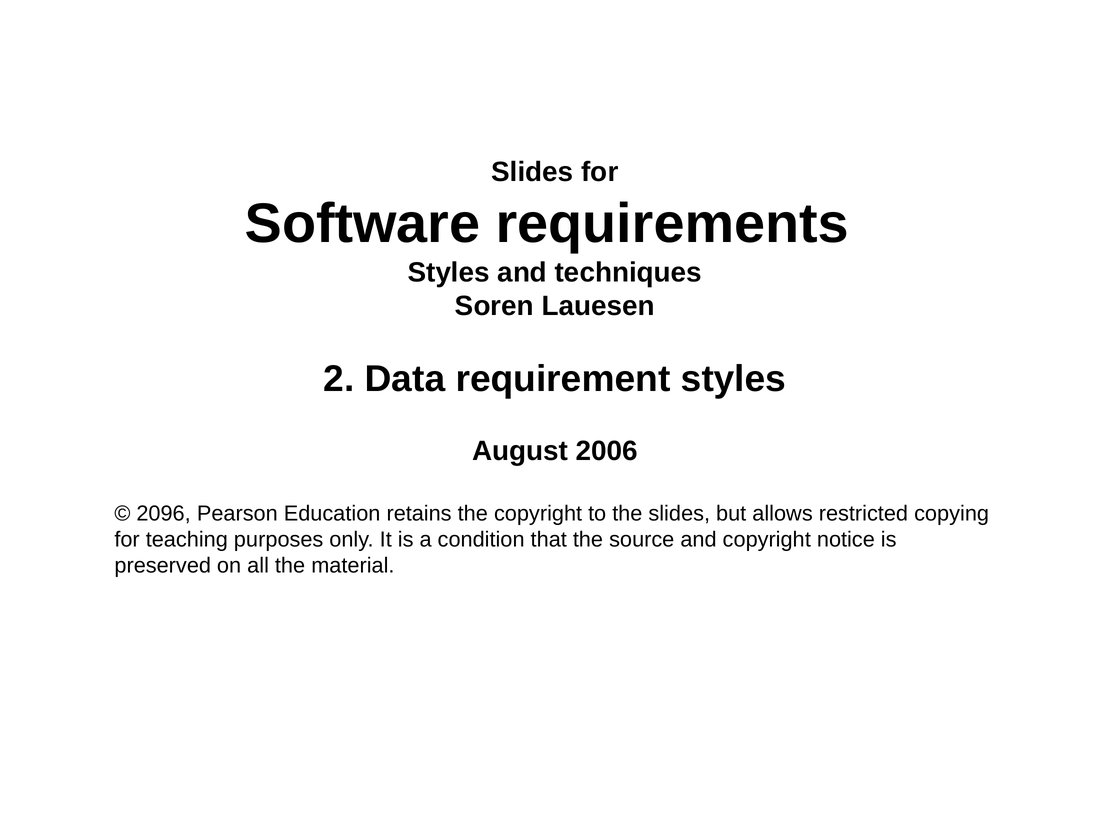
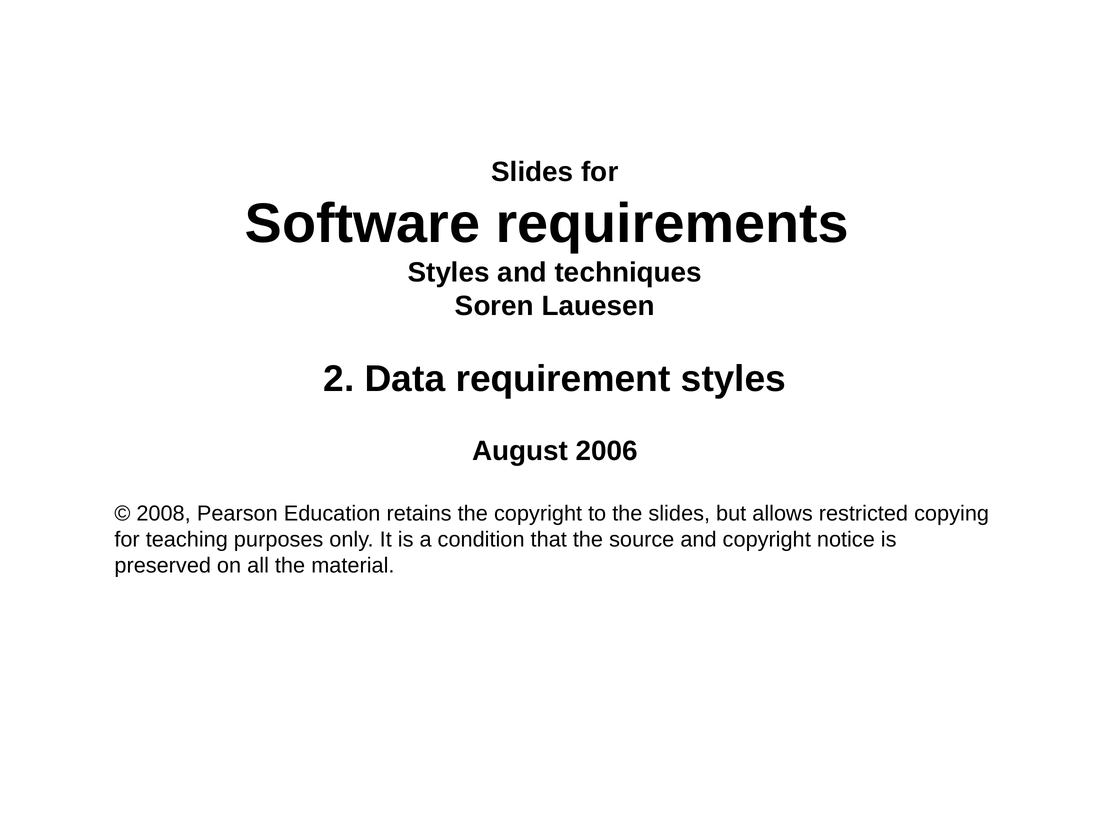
2096: 2096 -> 2008 (164, 514)
